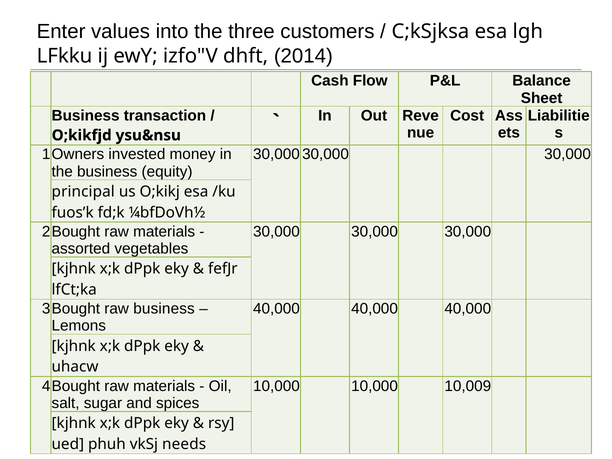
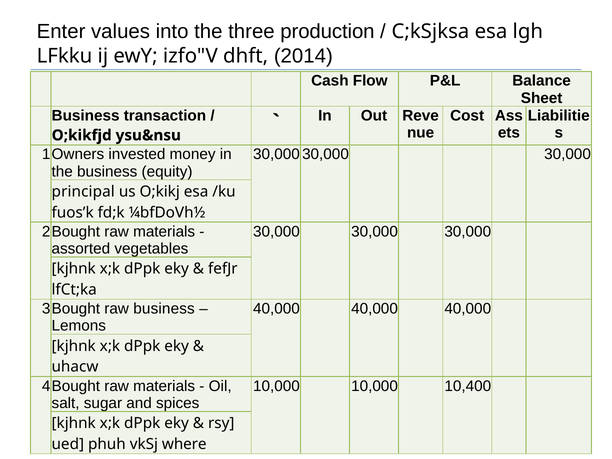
customers: customers -> production (327, 32)
10,009: 10,009 -> 10,400 (468, 386)
needs: needs -> where (184, 444)
